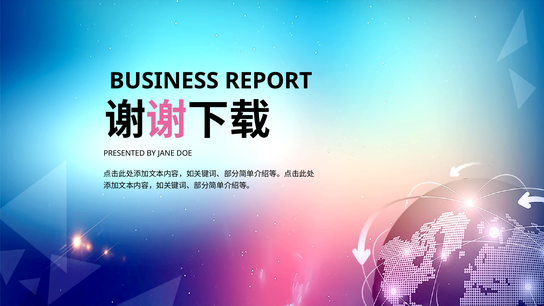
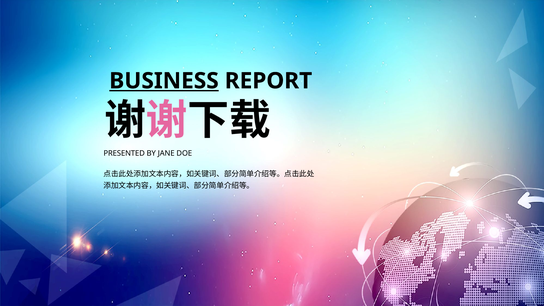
BUSINESS underline: none -> present (164, 81)
